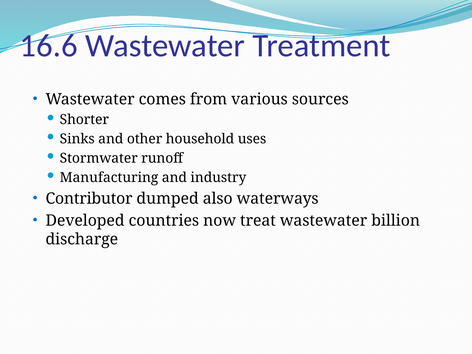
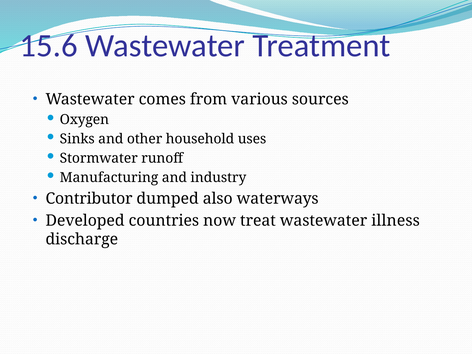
16.6: 16.6 -> 15.6 (49, 46)
Shorter: Shorter -> Oxygen (84, 120)
billion: billion -> illness (396, 221)
